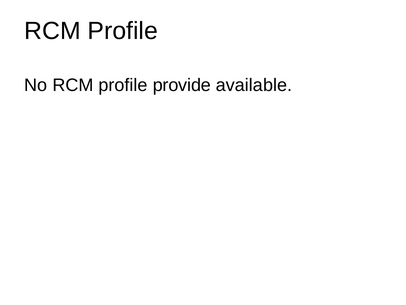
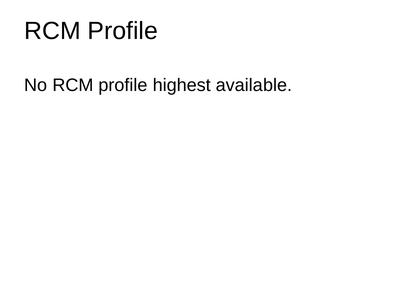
provide: provide -> highest (182, 85)
